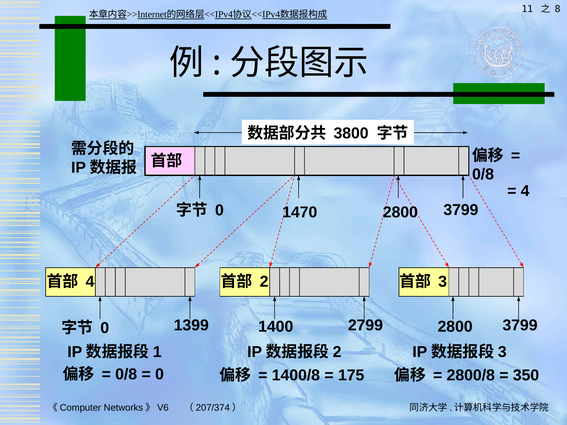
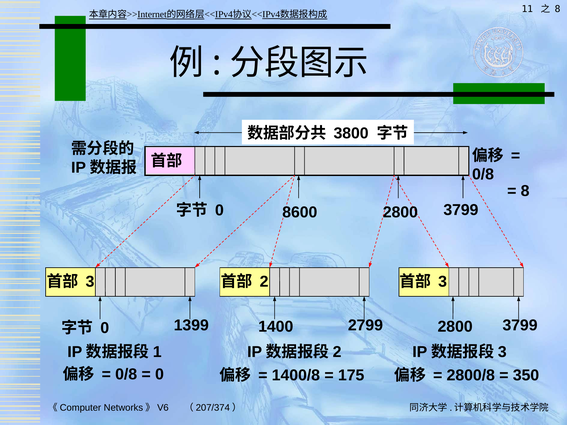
4: 4 -> 8 (525, 191)
1470: 1470 -> 8600 (300, 213)
4: 4 -> 3 (90, 282)
